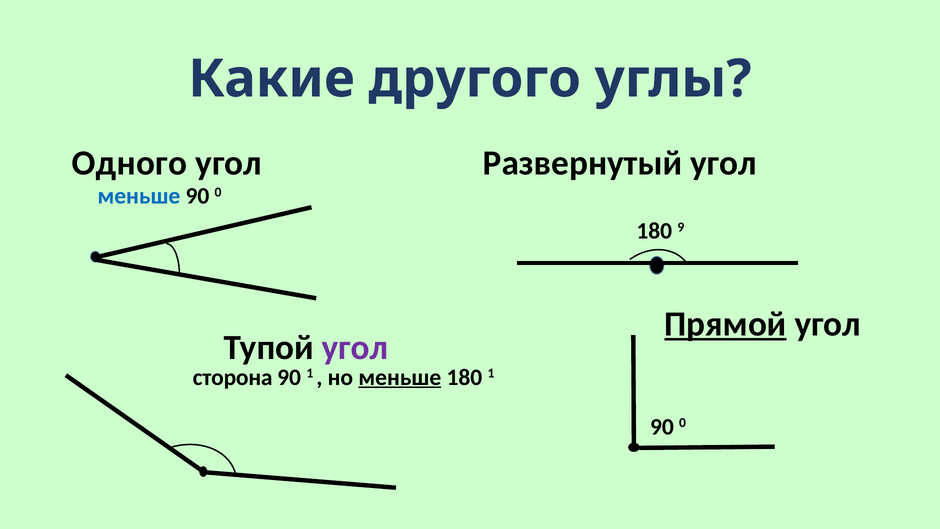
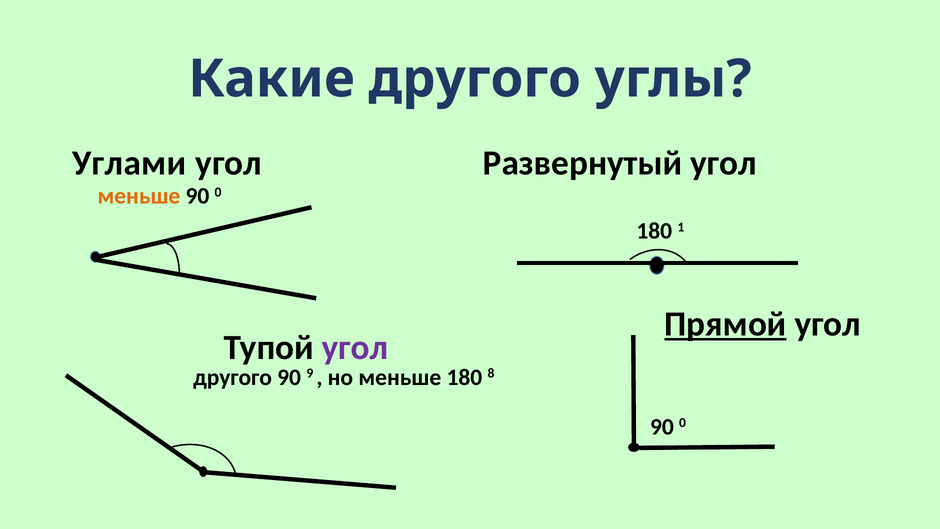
Одного: Одного -> Углами (129, 163)
меньше colour: blue -> orange (139, 196)
9: 9 -> 1 (681, 227)
сторона: сторона -> другого (233, 377)
90 1: 1 -> 9 (310, 373)
меньше underline: present -> none (400, 377)
180 1: 1 -> 8 (491, 373)
